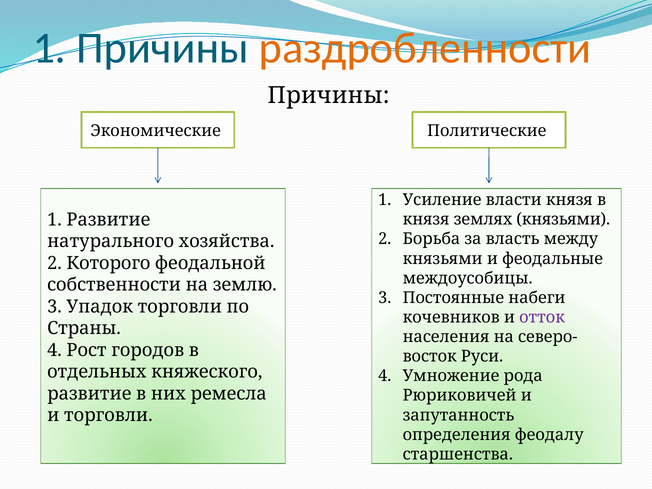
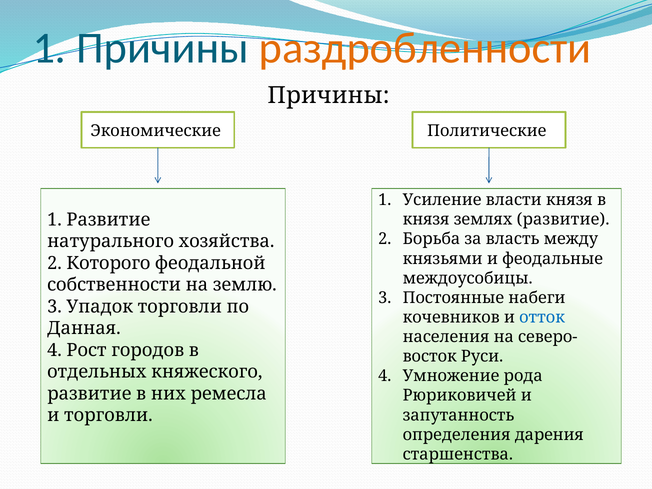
землях князьями: князьями -> развитие (563, 220)
отток colour: purple -> blue (542, 317)
Страны: Страны -> Данная (84, 328)
феодалу: феодалу -> дарения (549, 435)
